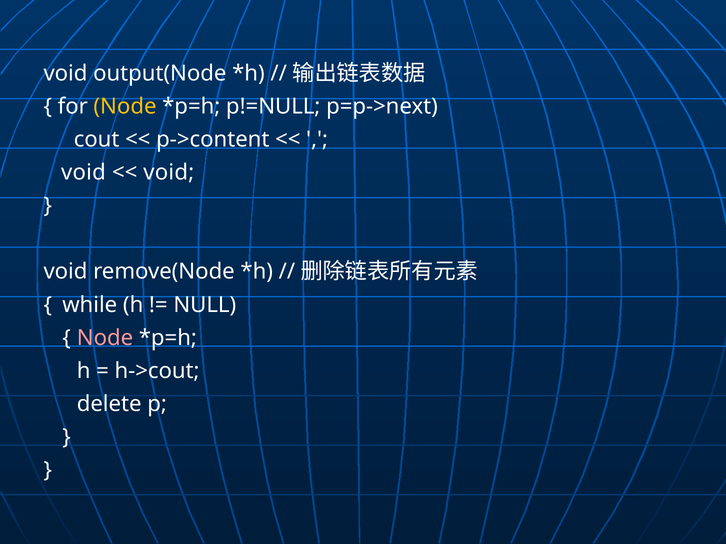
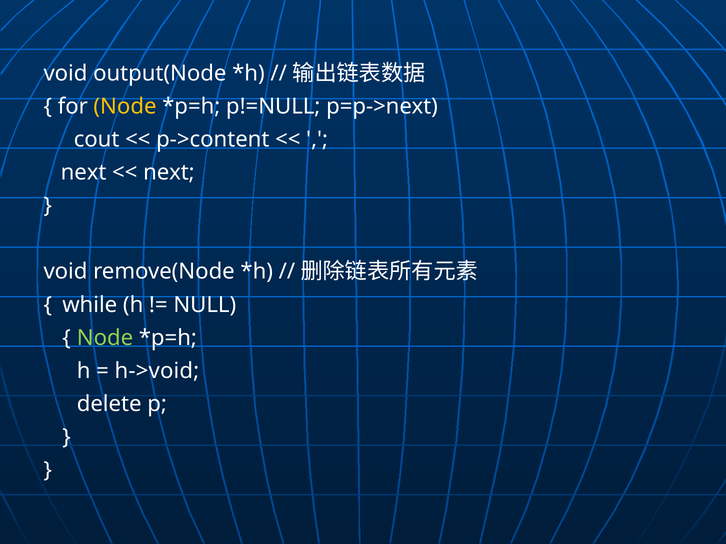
void: void -> next (84, 173)
void: void -> next (169, 173)
Node colour: pink -> light green (105, 338)
h->cout: h->cout -> h->void (157, 371)
